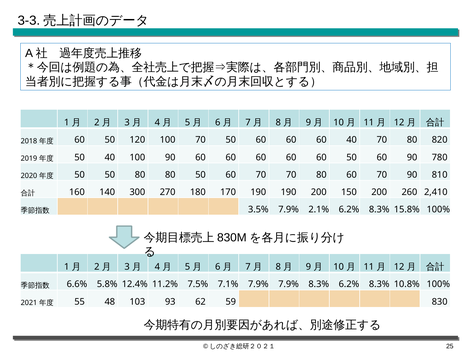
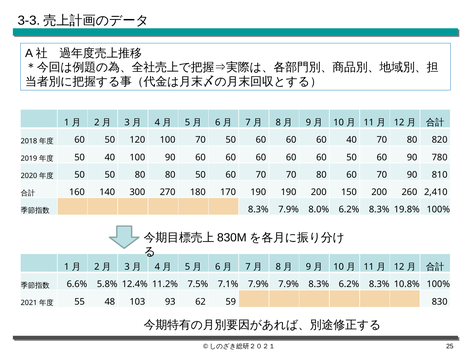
3.5%: 3.5% -> 8.3% (258, 210)
2.1%: 2.1% -> 8.0% (319, 210)
15.8%: 15.8% -> 19.8% (407, 210)
